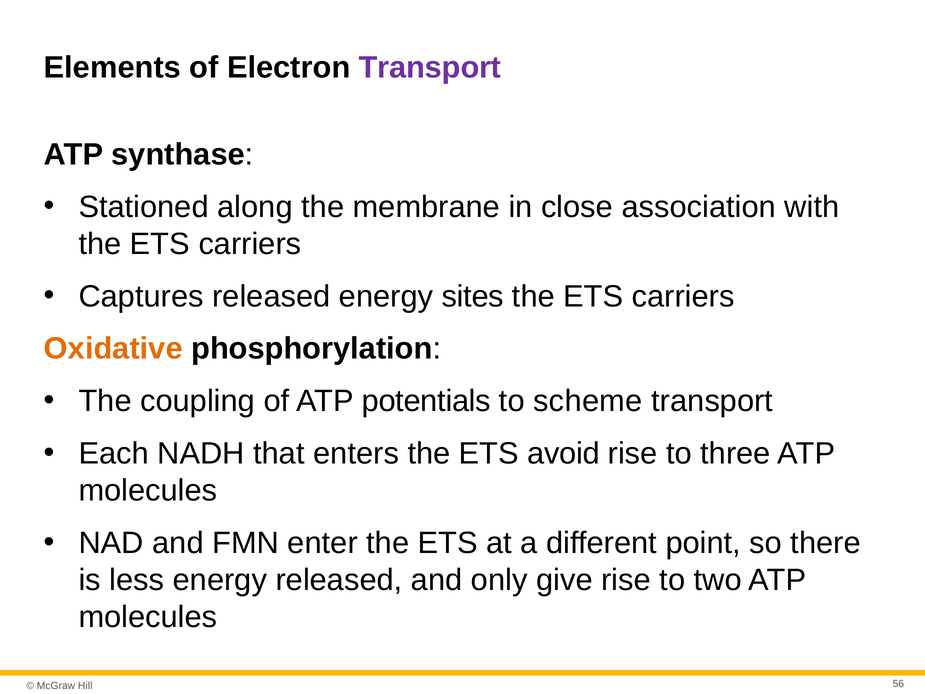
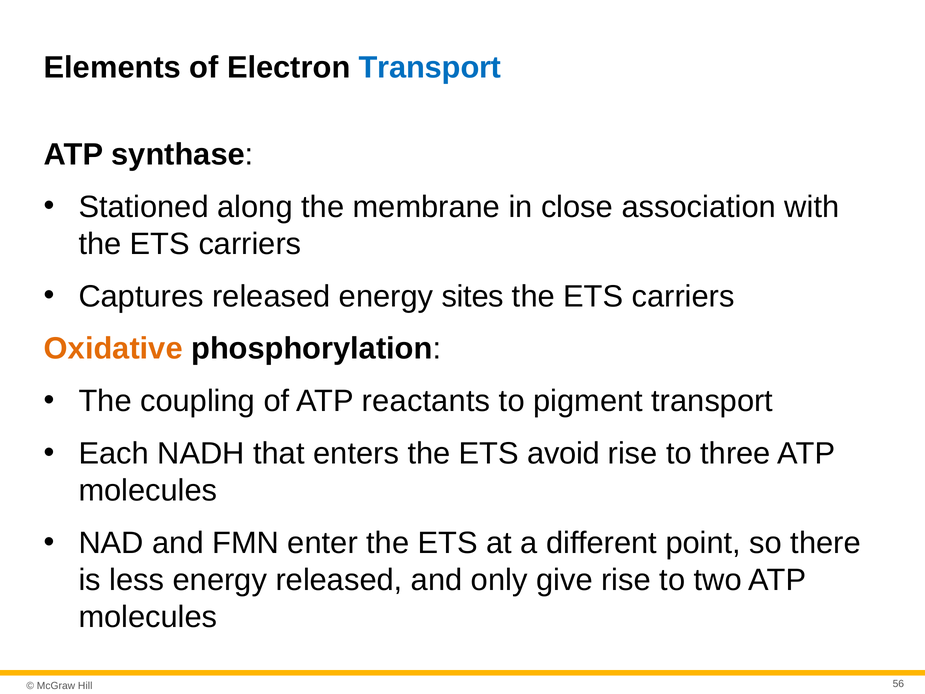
Transport colour: purple -> blue (430, 67)
potentials: potentials -> reactants (426, 401)
scheme: scheme -> pigment (588, 401)
